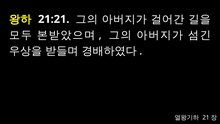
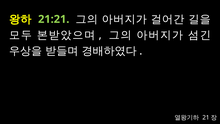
21:21 colour: white -> light green (54, 19)
